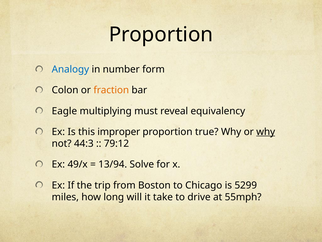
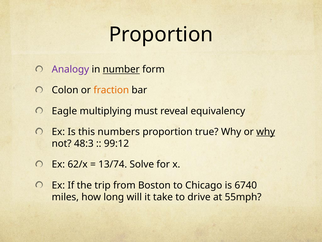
Analogy colour: blue -> purple (70, 69)
number underline: none -> present (121, 69)
improper: improper -> numbers (119, 132)
44:3: 44:3 -> 48:3 (84, 143)
79:12: 79:12 -> 99:12 (116, 143)
49/x: 49/x -> 62/x (78, 164)
13/94: 13/94 -> 13/74 (113, 164)
5299: 5299 -> 6740 (246, 185)
